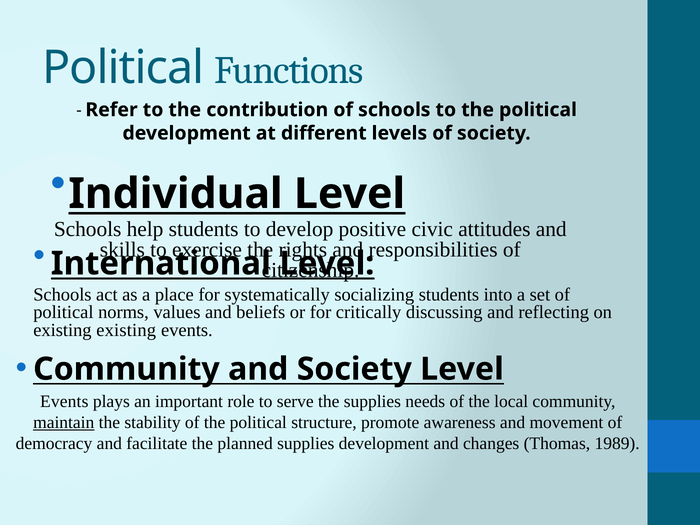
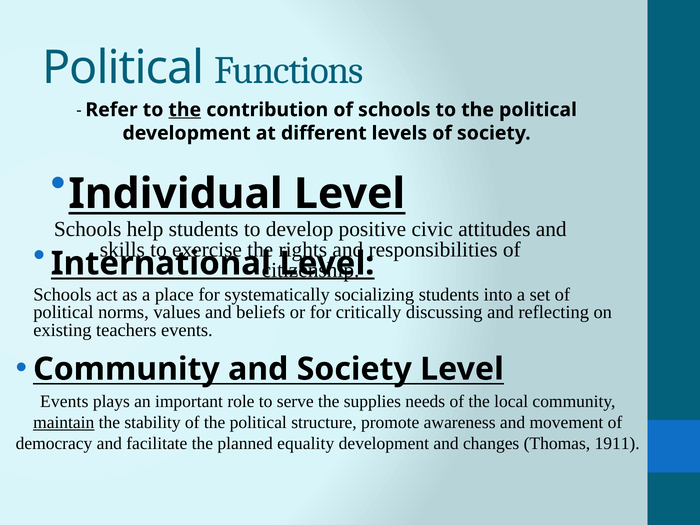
the underline: none -> present (185, 110)
existing existing: existing -> teachers (126, 330)
planned supplies: supplies -> equality (306, 443)
1989: 1989 -> 1911 (617, 443)
